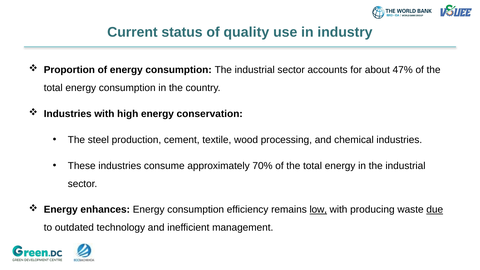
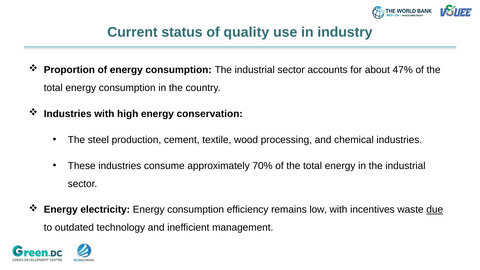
enhances: enhances -> electricity (105, 210)
low underline: present -> none (318, 210)
producing: producing -> incentives (372, 210)
